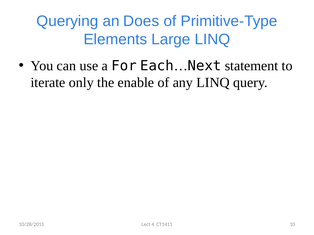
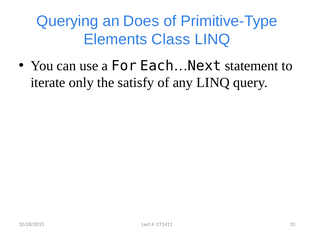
Large: Large -> Class (171, 40)
enable: enable -> satisfy (136, 83)
